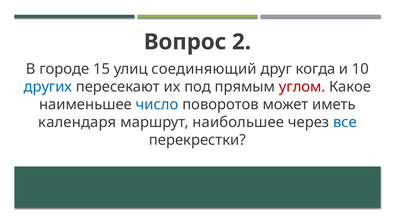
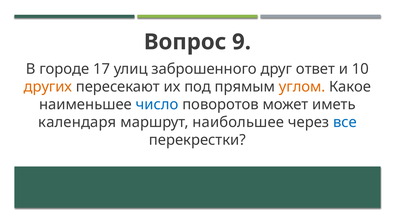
2: 2 -> 9 (241, 42)
15: 15 -> 17 (102, 69)
соединяющий: соединяющий -> заброшенного (204, 69)
когда: когда -> ответ (316, 69)
других colour: blue -> orange (48, 87)
углом colour: red -> orange (302, 87)
